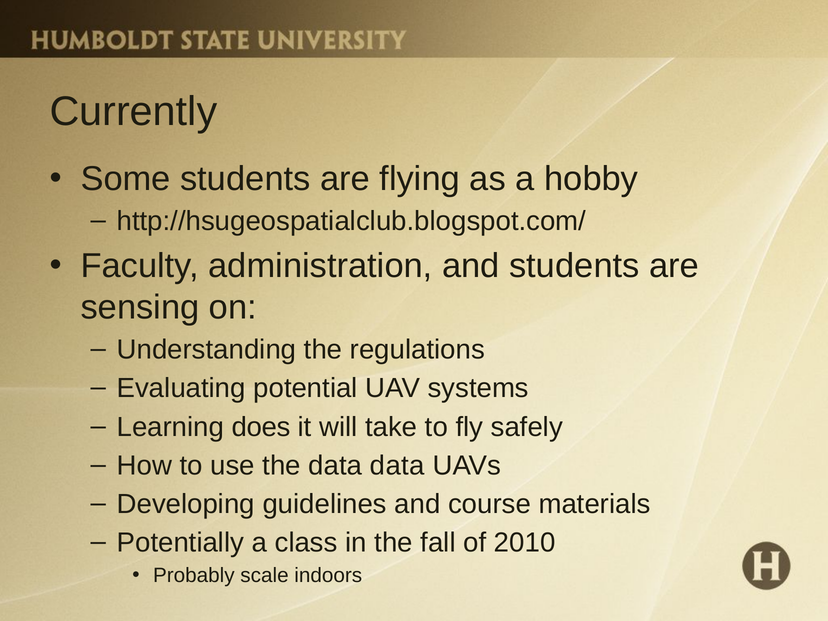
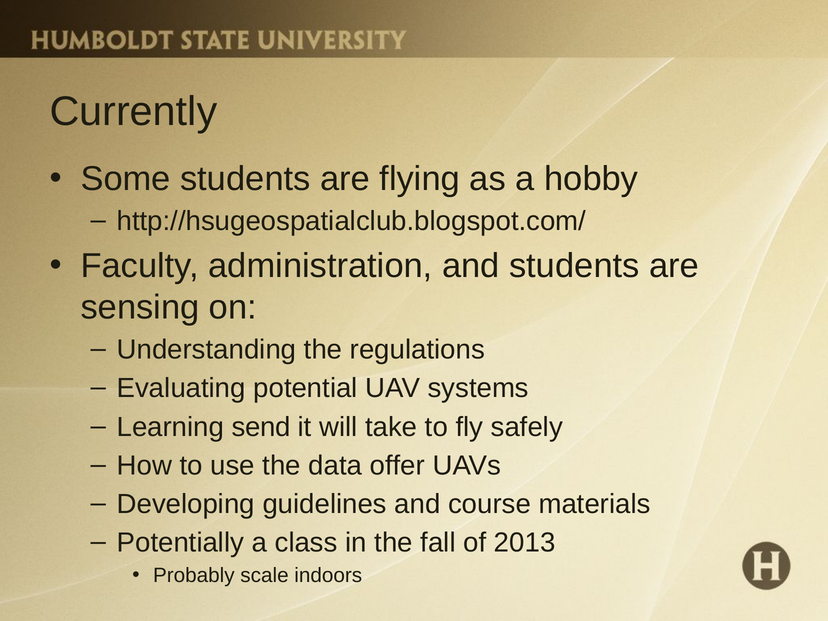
does: does -> send (261, 427)
data data: data -> offer (397, 466)
2010: 2010 -> 2013 (525, 543)
